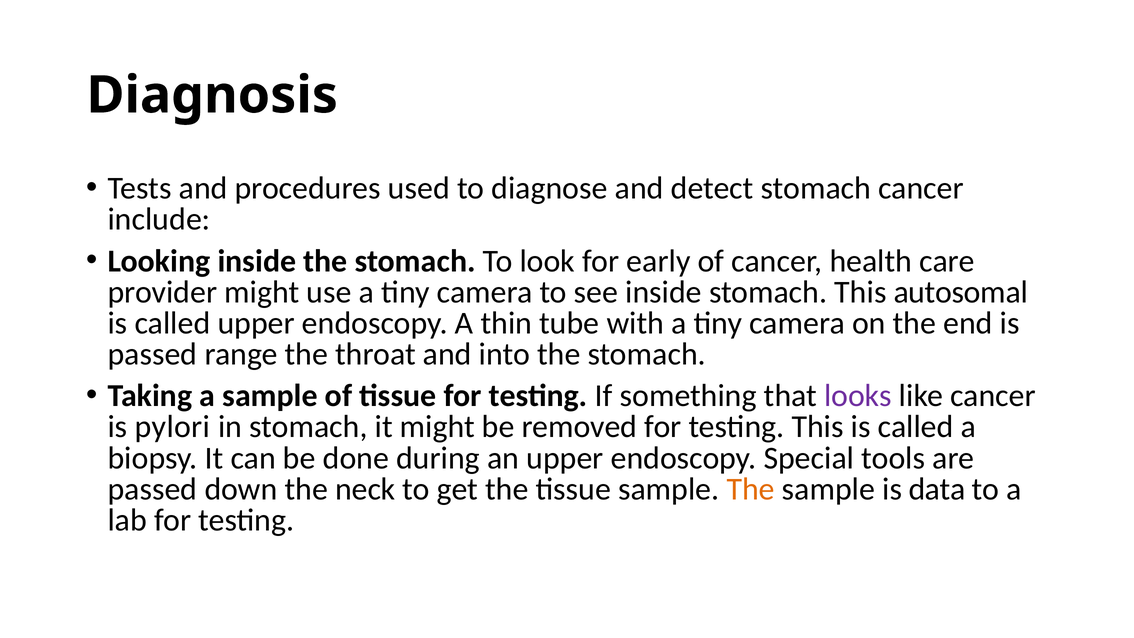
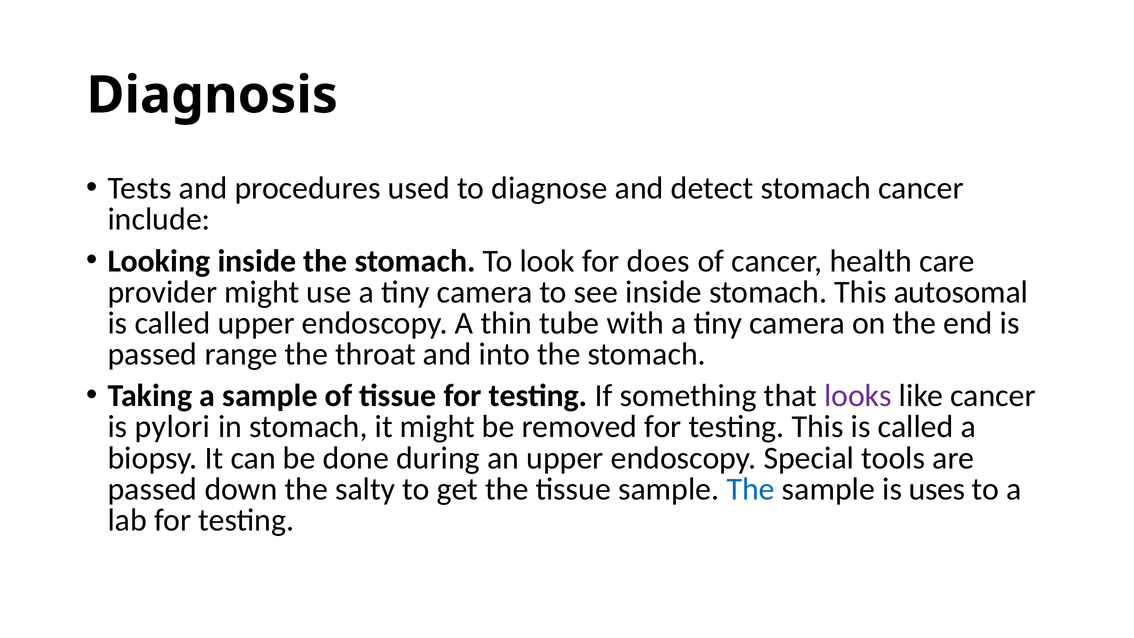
early: early -> does (658, 261)
neck: neck -> salty (365, 489)
The colour: orange -> blue (751, 489)
data: data -> uses (937, 489)
